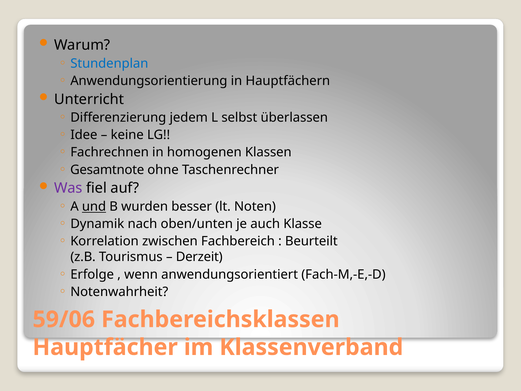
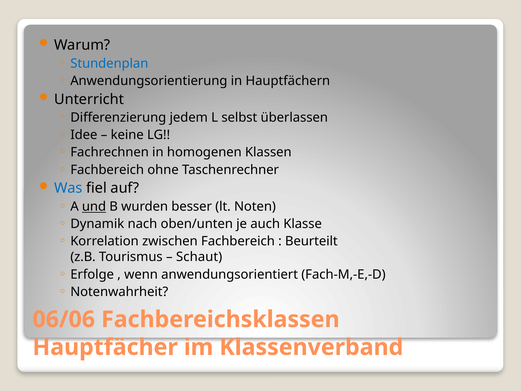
Gesamtnote: Gesamtnote -> Fachbereich (107, 170)
Was colour: purple -> blue (68, 188)
Derzeit: Derzeit -> Schaut (199, 257)
59/06: 59/06 -> 06/06 (64, 319)
